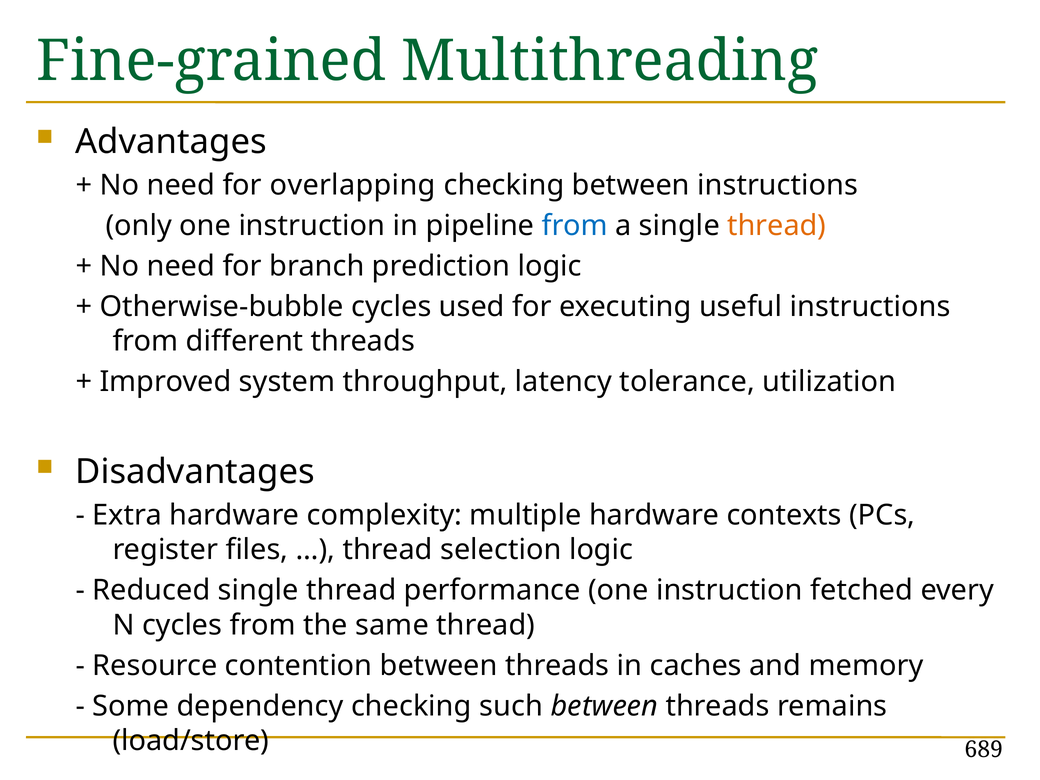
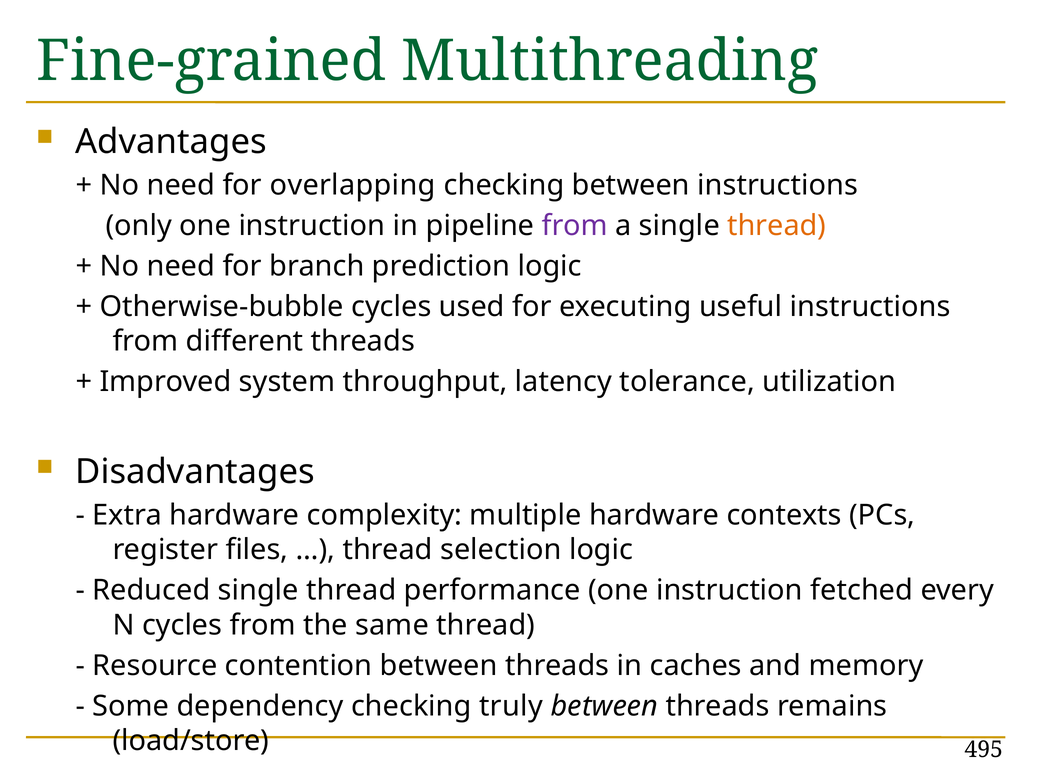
from colour: blue -> purple (575, 226)
such: such -> truly (511, 706)
689: 689 -> 495 (984, 749)
